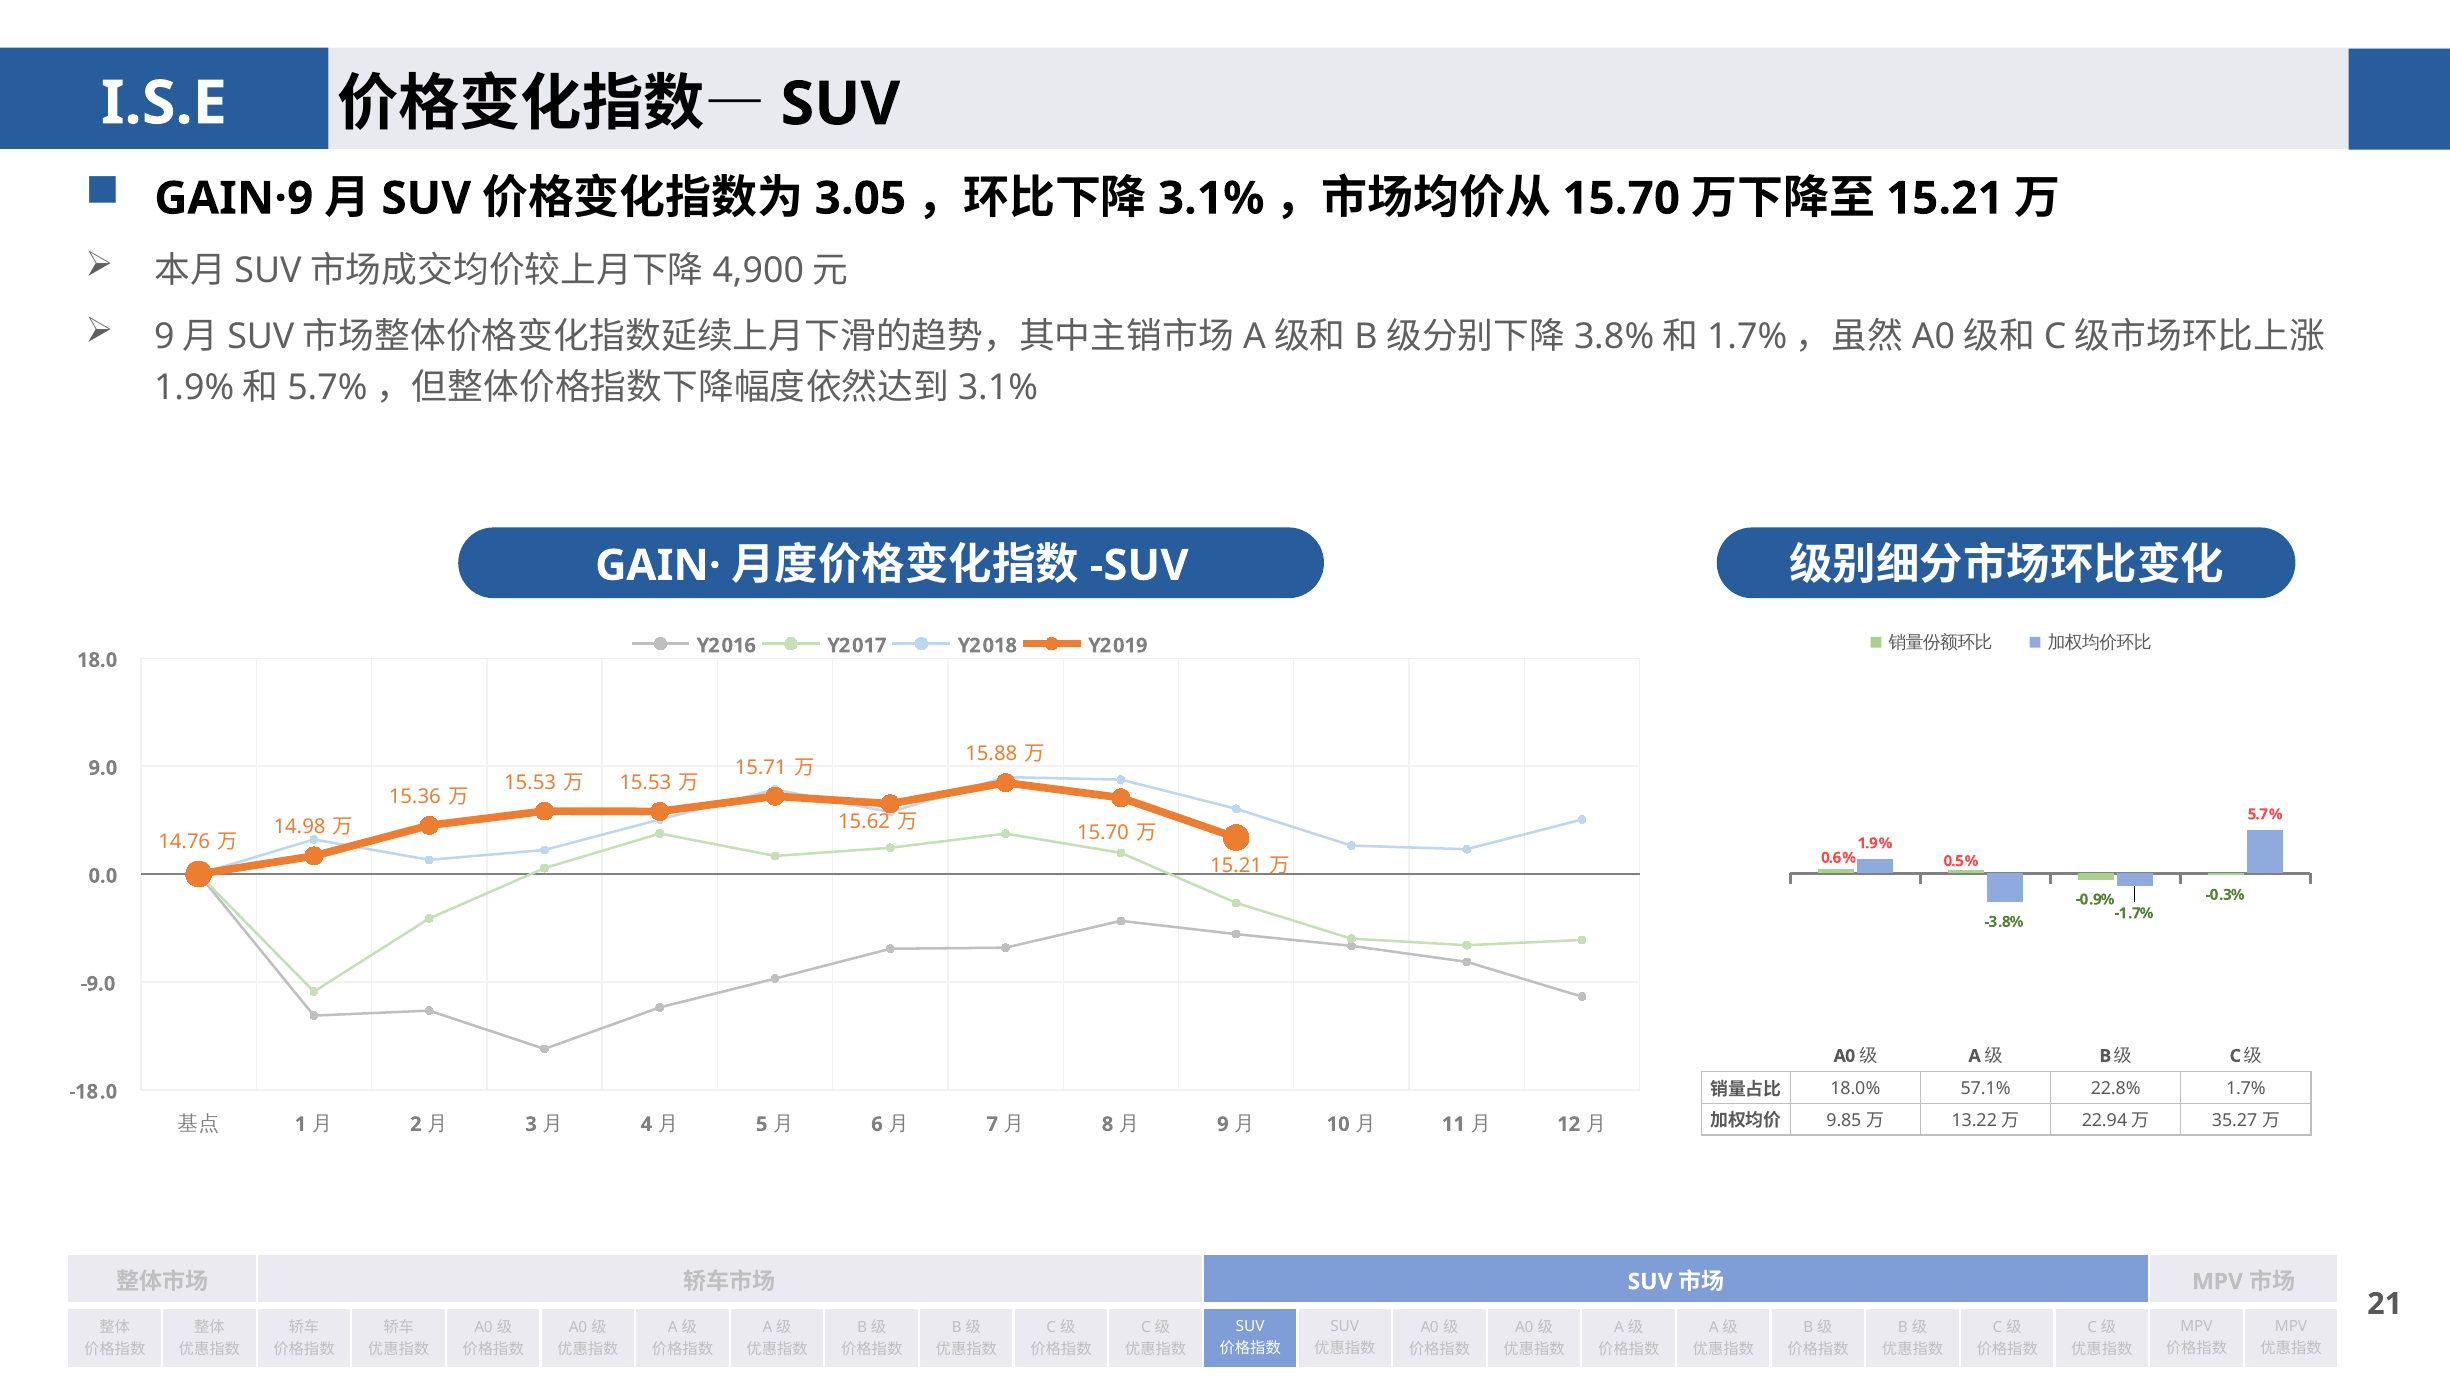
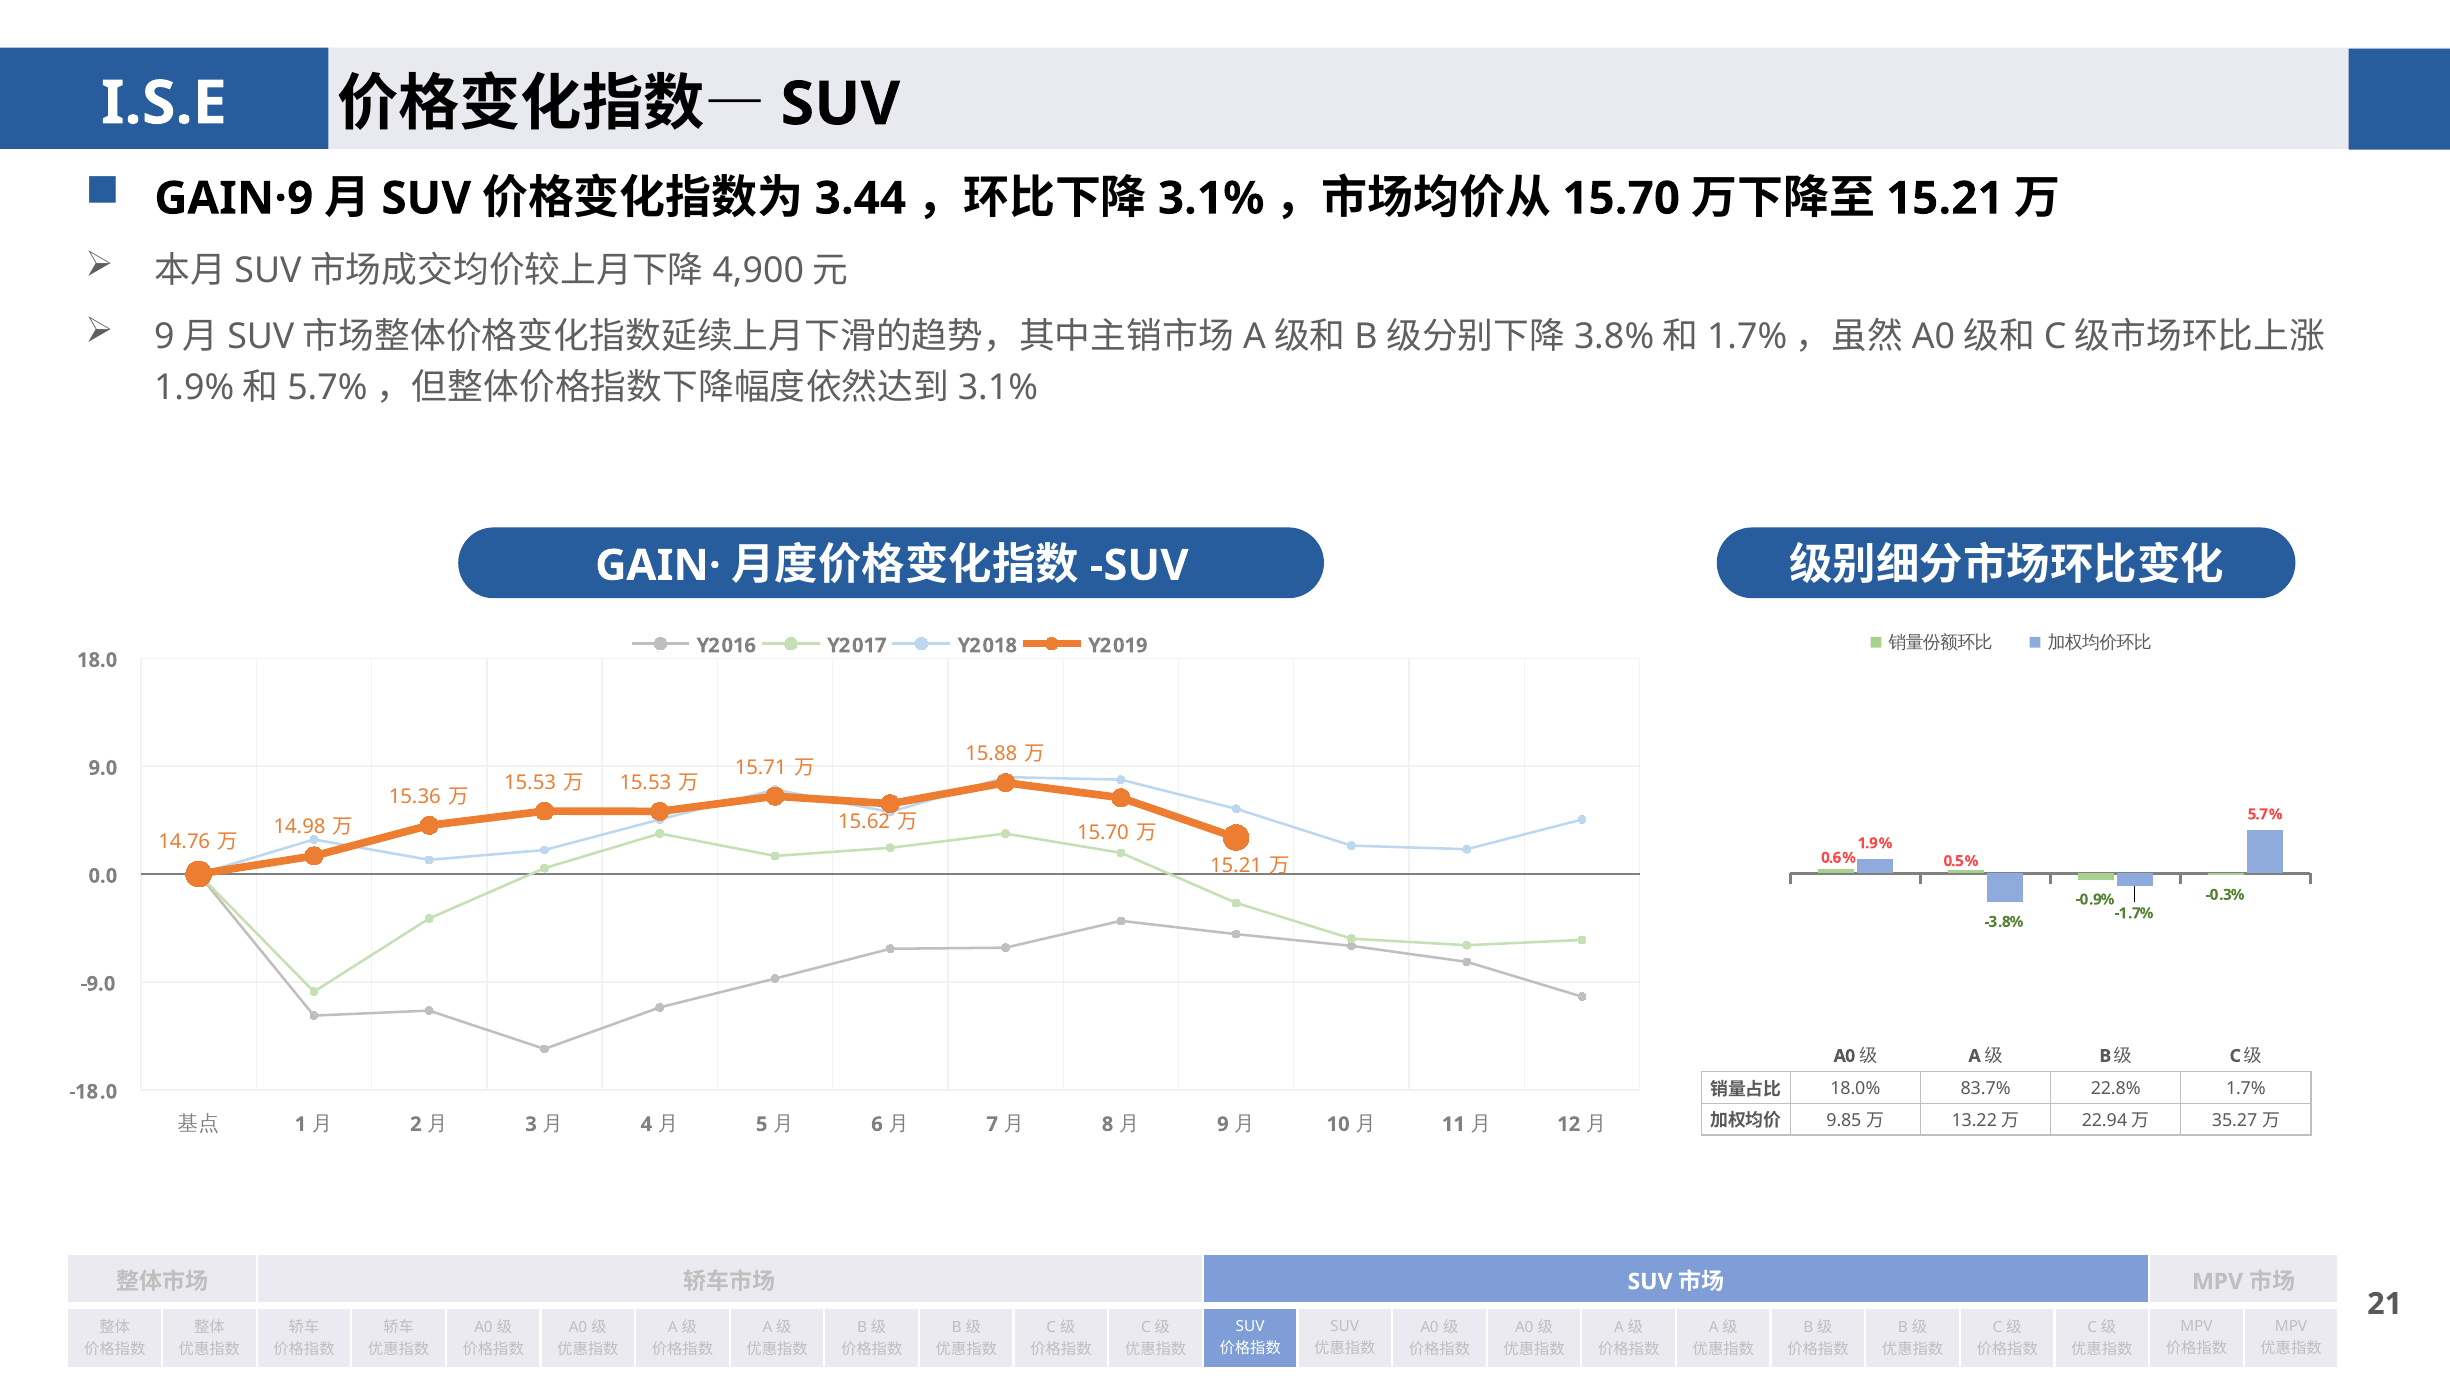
3.05: 3.05 -> 3.44 (860, 198)
57.1%: 57.1% -> 83.7% (1986, 1089)
